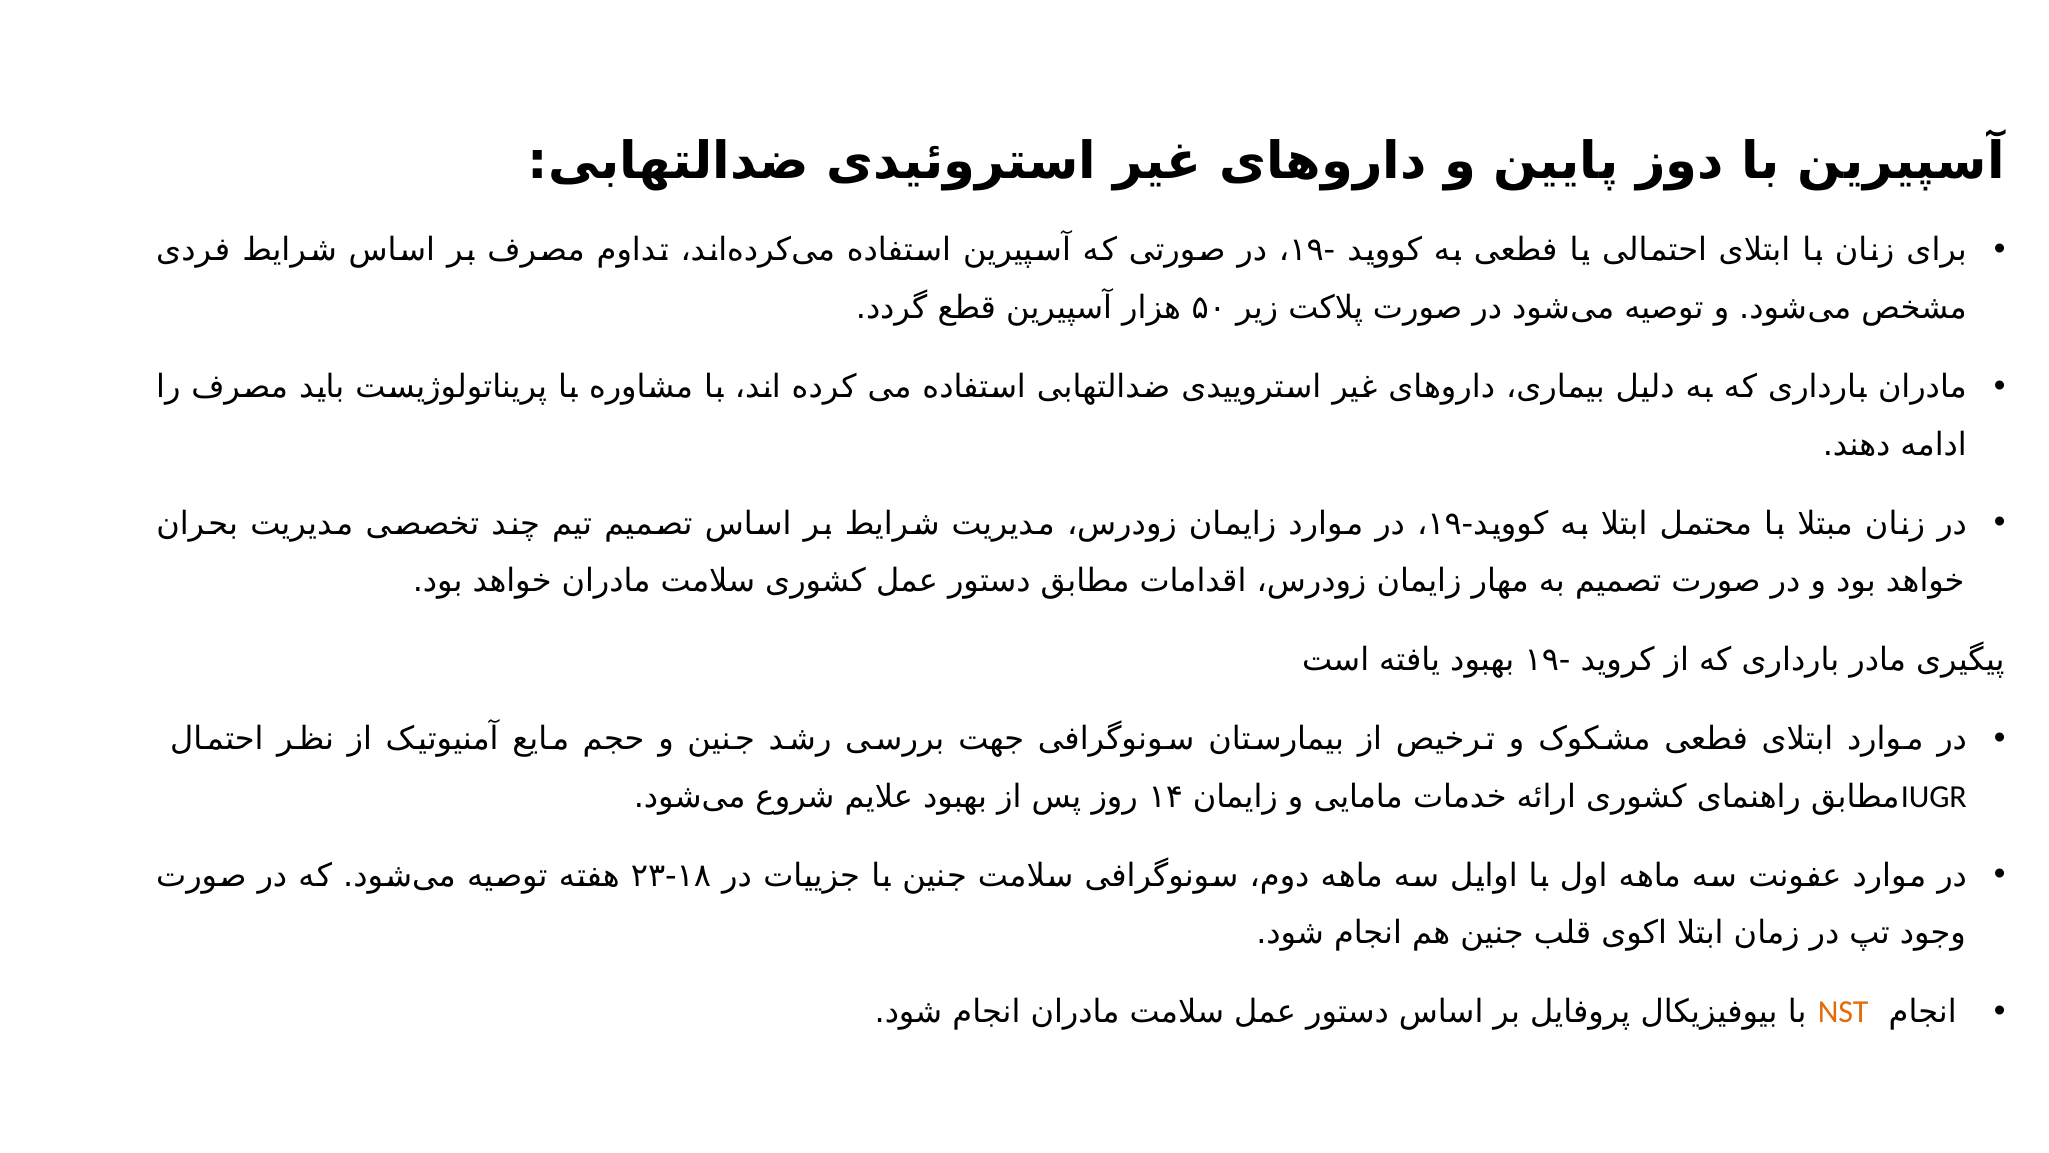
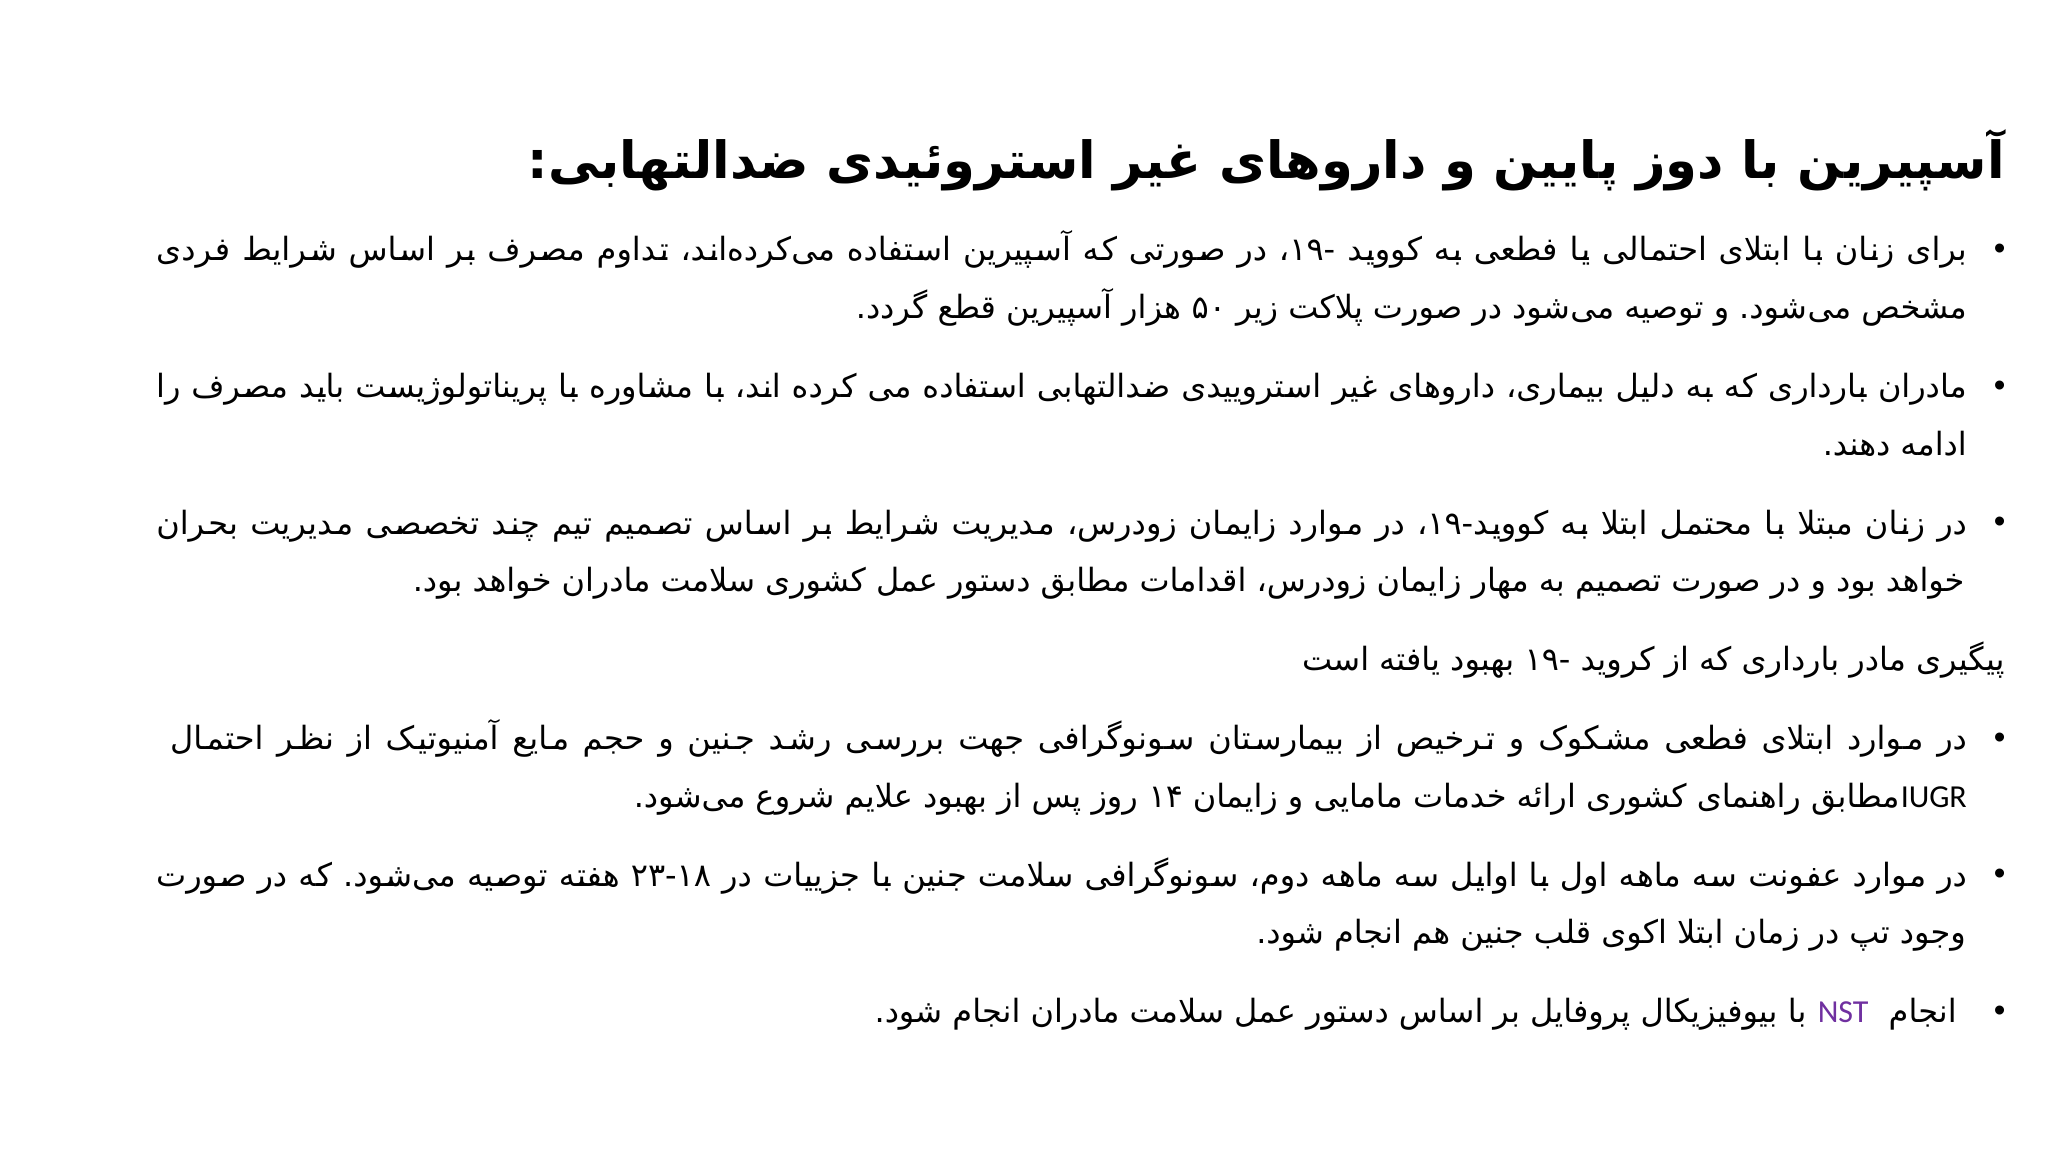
NST colour: orange -> purple (1843, 1012)
